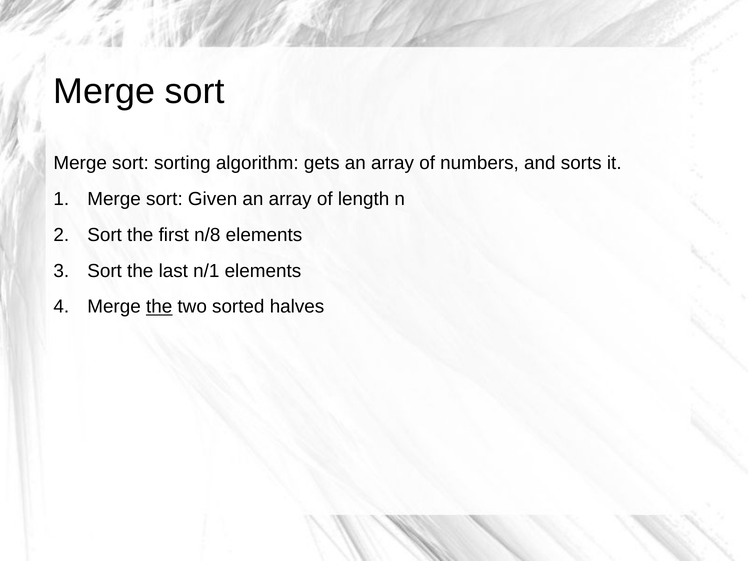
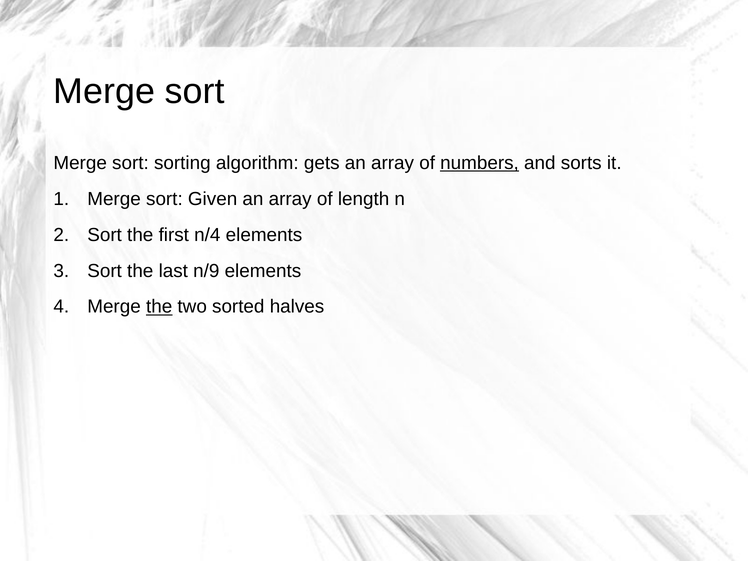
numbers underline: none -> present (480, 163)
n/8: n/8 -> n/4 (207, 235)
n/1: n/1 -> n/9 (206, 271)
